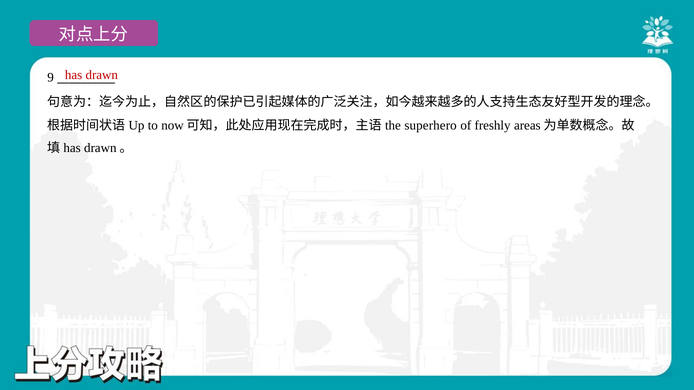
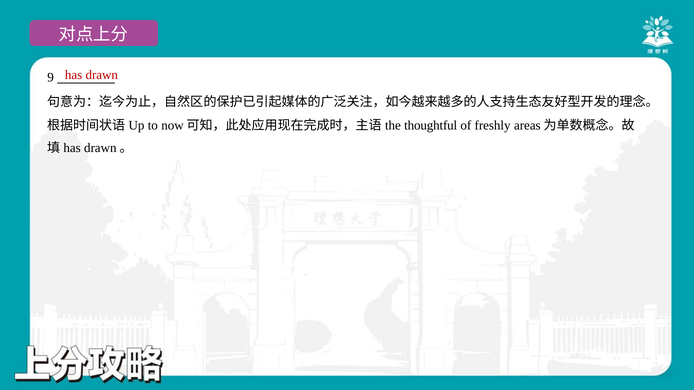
superhero: superhero -> thoughtful (431, 126)
